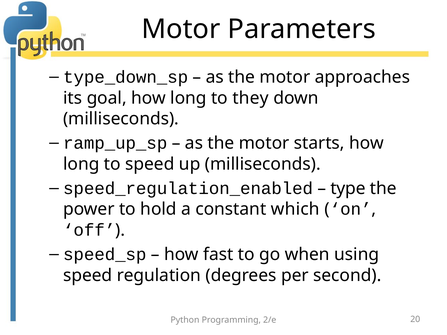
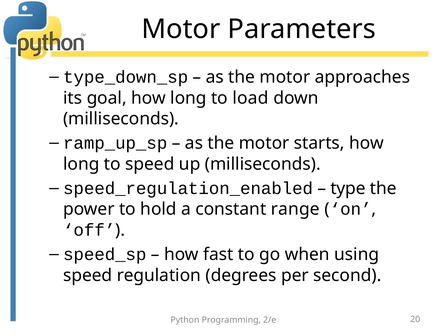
they: they -> load (251, 98)
which: which -> range (295, 209)
